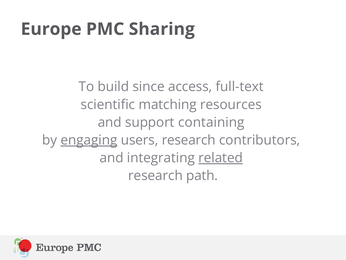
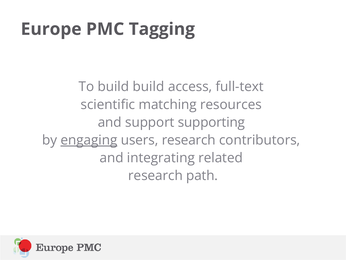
Sharing: Sharing -> Tagging (162, 29)
build since: since -> build (148, 87)
containing: containing -> supporting (211, 122)
related underline: present -> none (221, 158)
